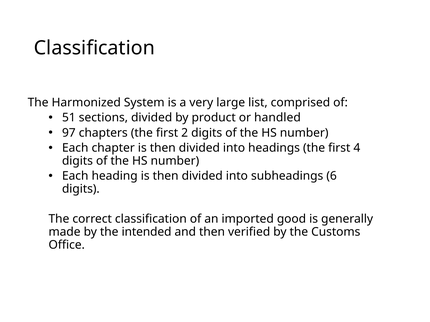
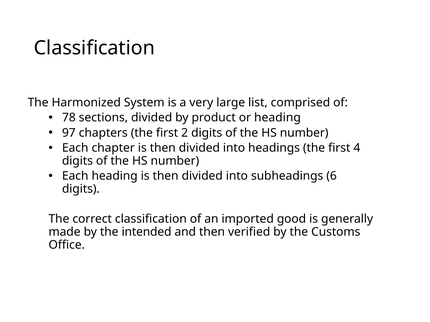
51: 51 -> 78 (69, 118)
or handled: handled -> heading (277, 118)
